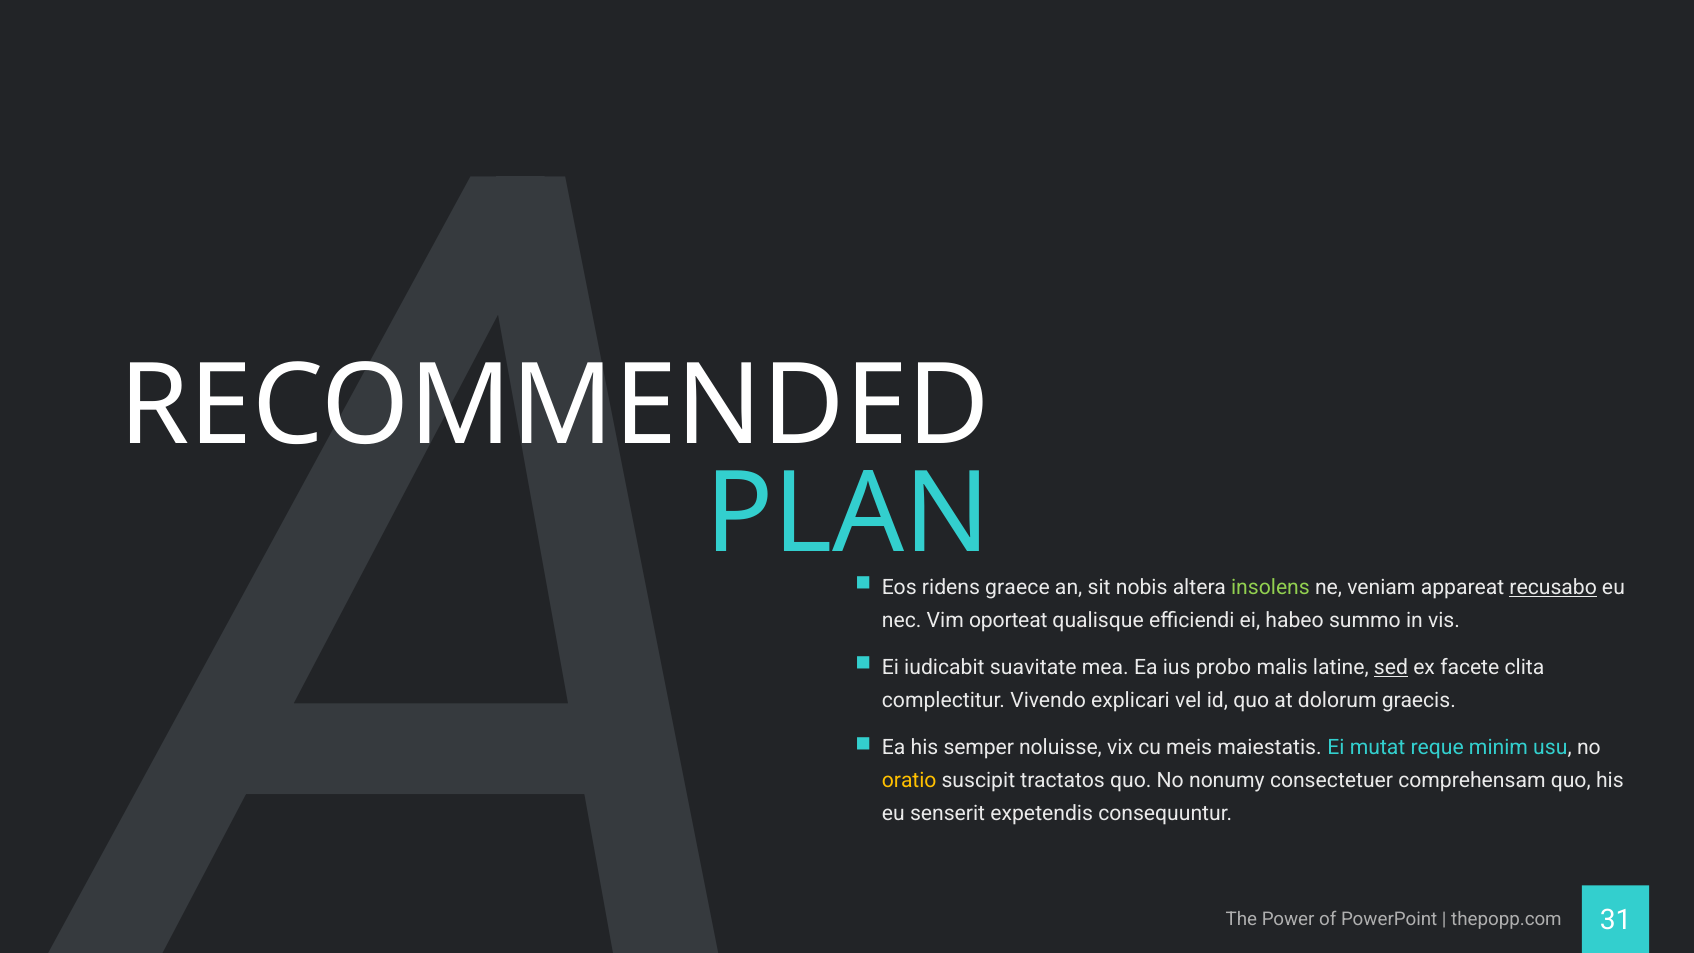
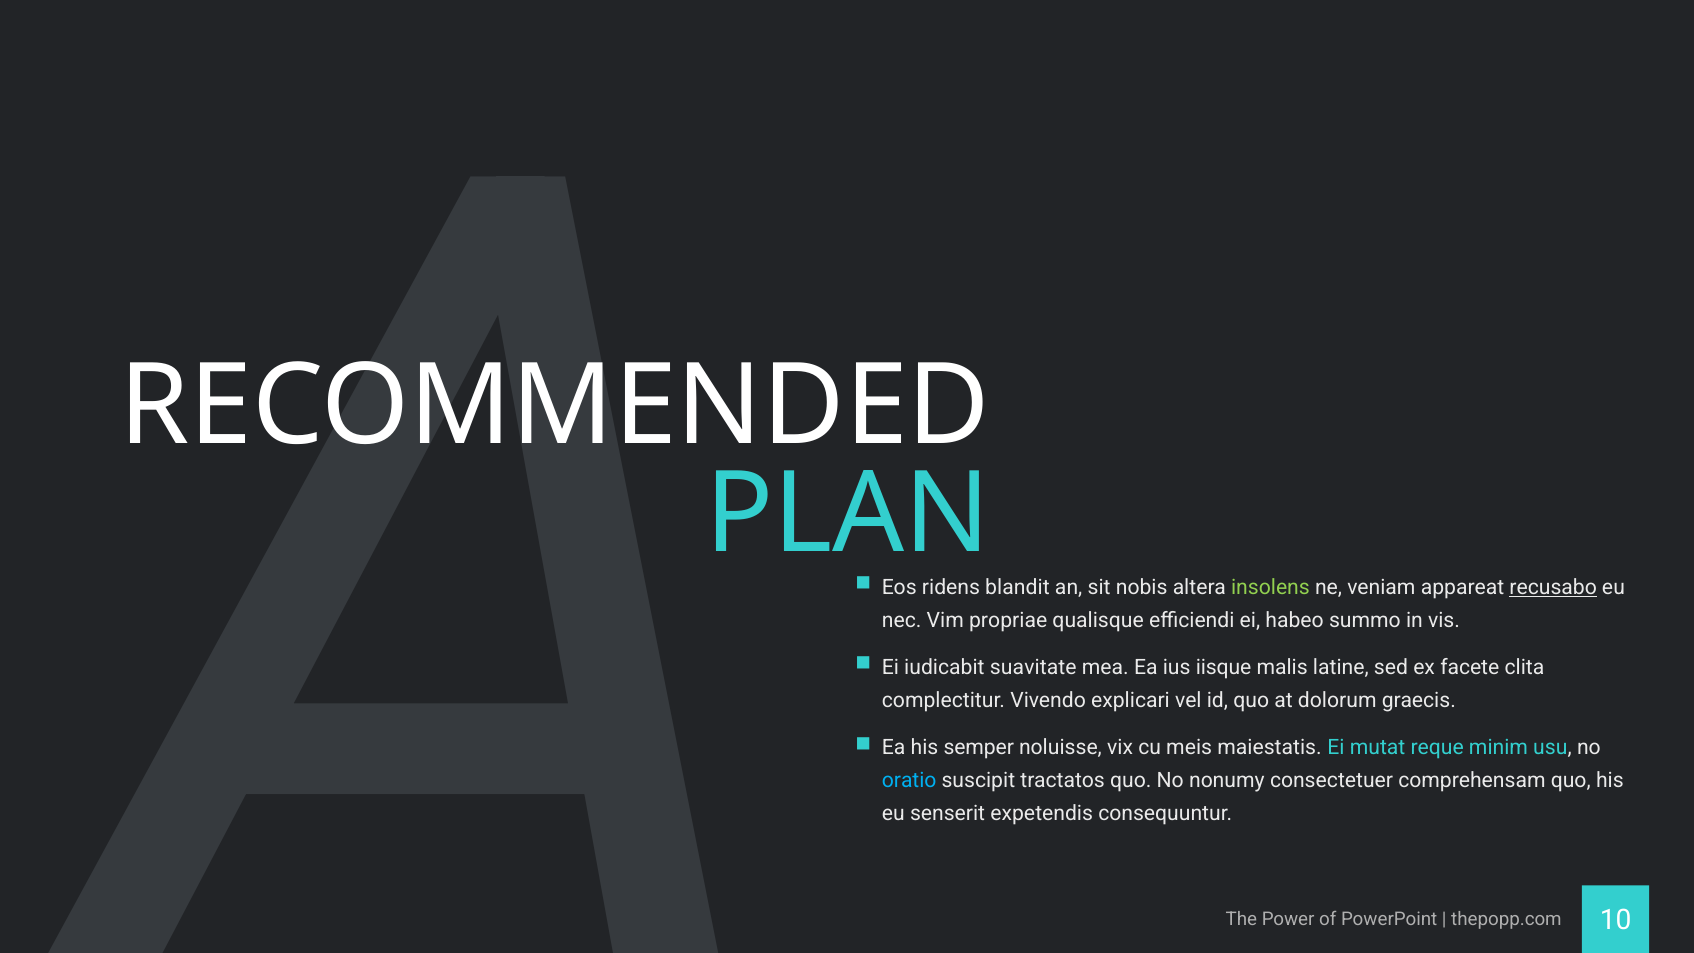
graece: graece -> blandit (1017, 587)
oporteat: oporteat -> propriae (1008, 620)
probo: probo -> iisque (1224, 667)
sed underline: present -> none (1391, 667)
oratio colour: yellow -> light blue (909, 780)
31: 31 -> 10 (1616, 920)
